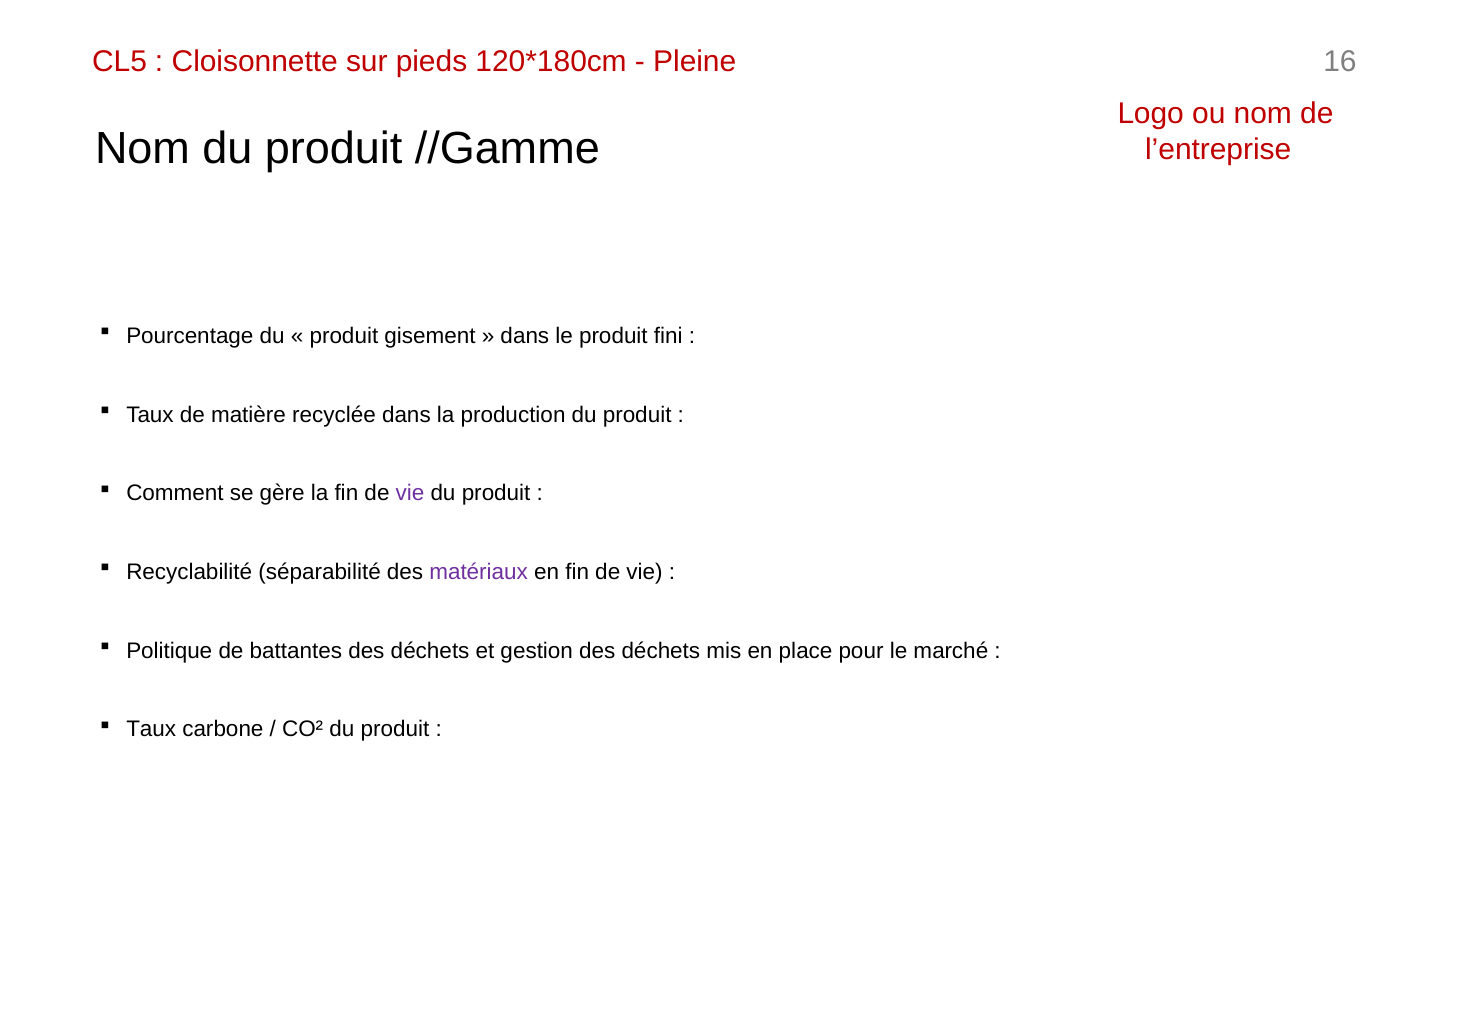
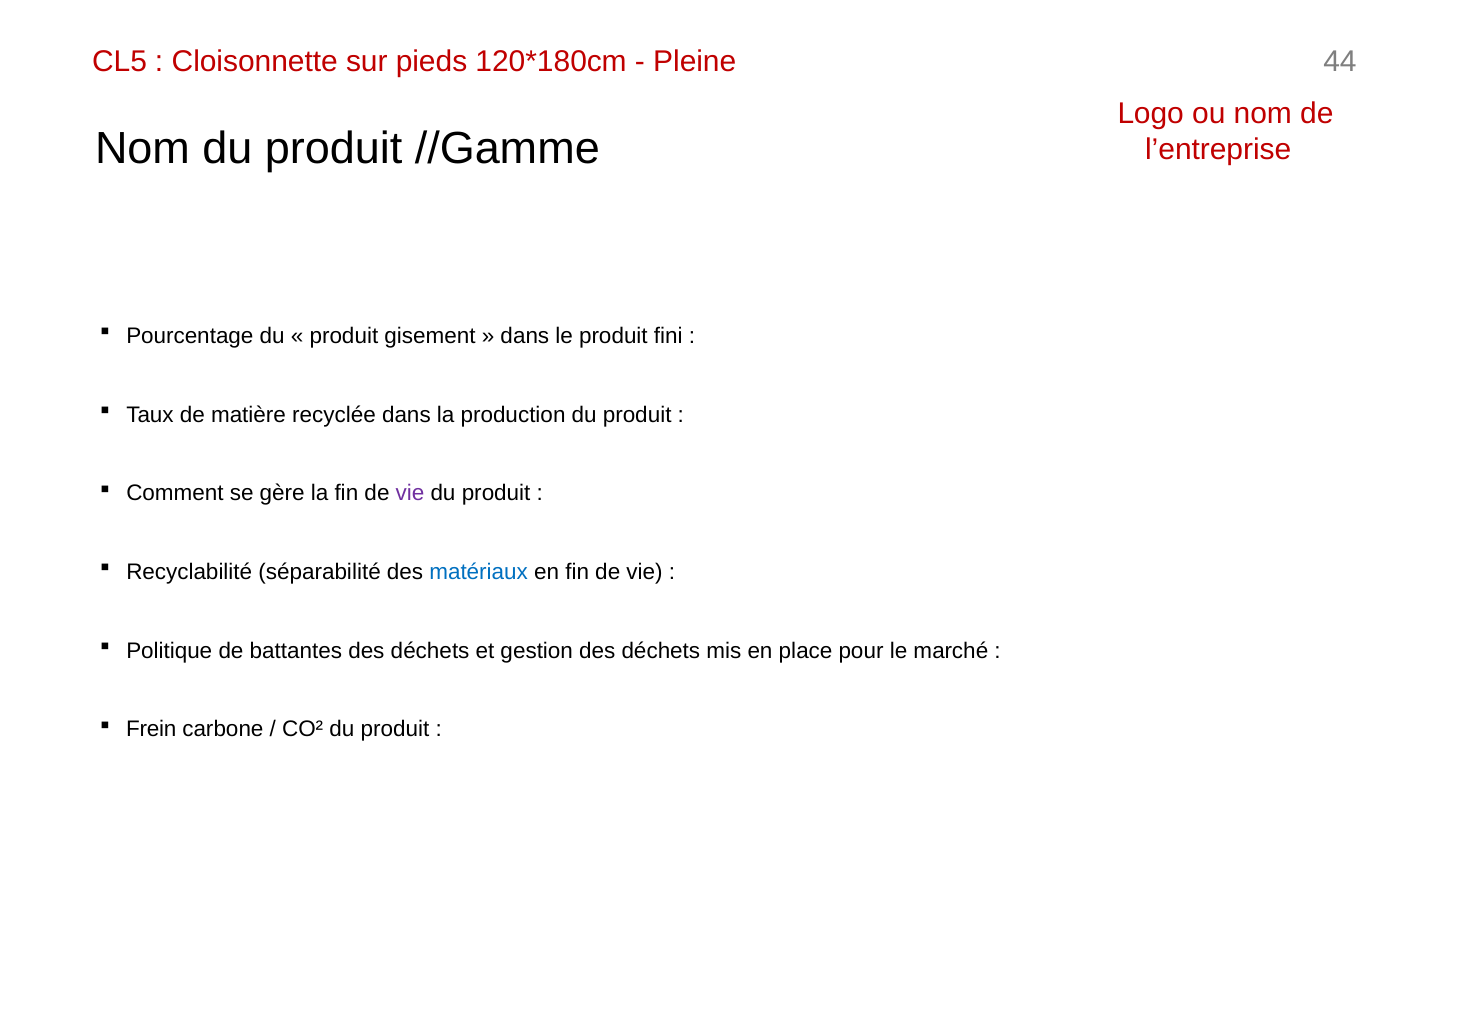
16: 16 -> 44 (1340, 62)
matériaux colour: purple -> blue (479, 572)
Taux: Taux -> Frein (151, 730)
